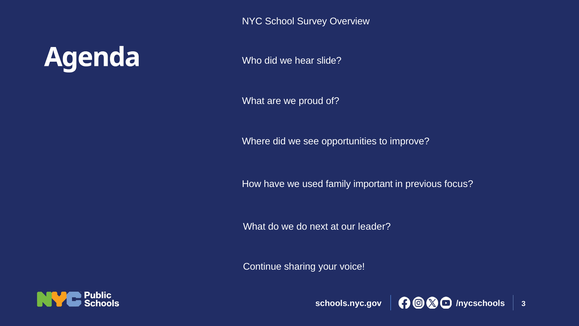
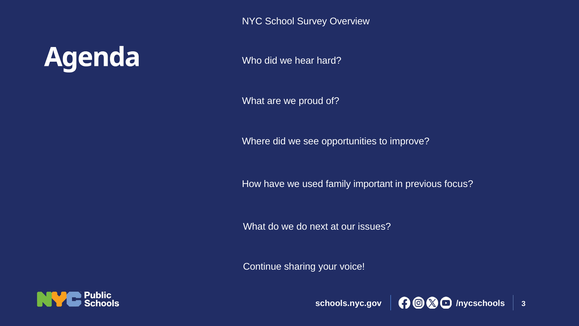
slide: slide -> hard (329, 61)
leader: leader -> issues (374, 226)
